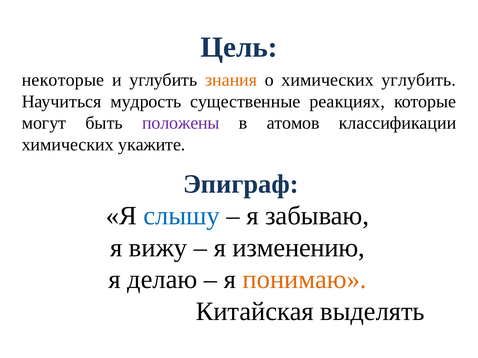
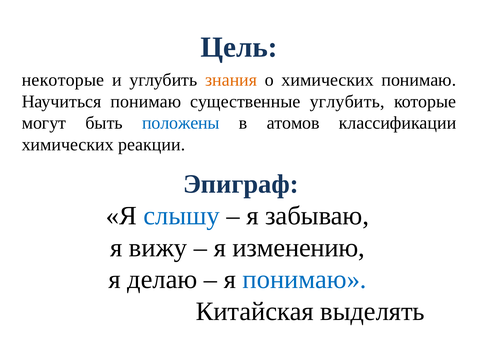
химических углубить: углубить -> понимаю (419, 80)
Научиться мудрость: мудрость -> понимаю (146, 102)
существенные реакциях: реакциях -> углубить (347, 102)
положены colour: purple -> blue (181, 123)
укажите: укажите -> реакции (152, 145)
понимаю colour: orange -> blue (305, 280)
